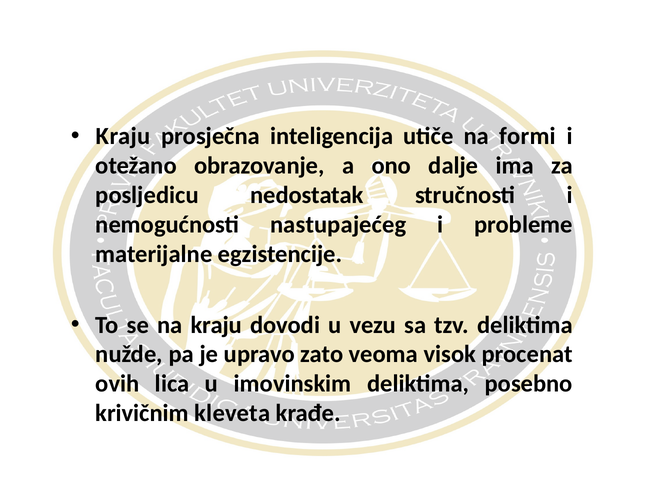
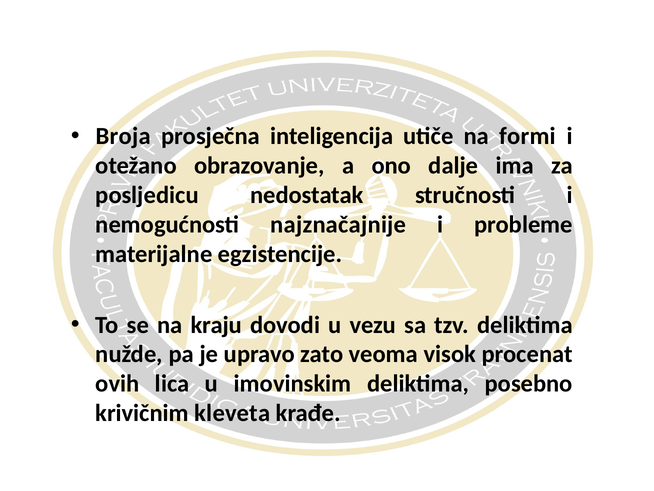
Kraju: Kraju -> Broja (123, 136)
nastupajećeg: nastupajećeg -> najznačajnije (338, 225)
